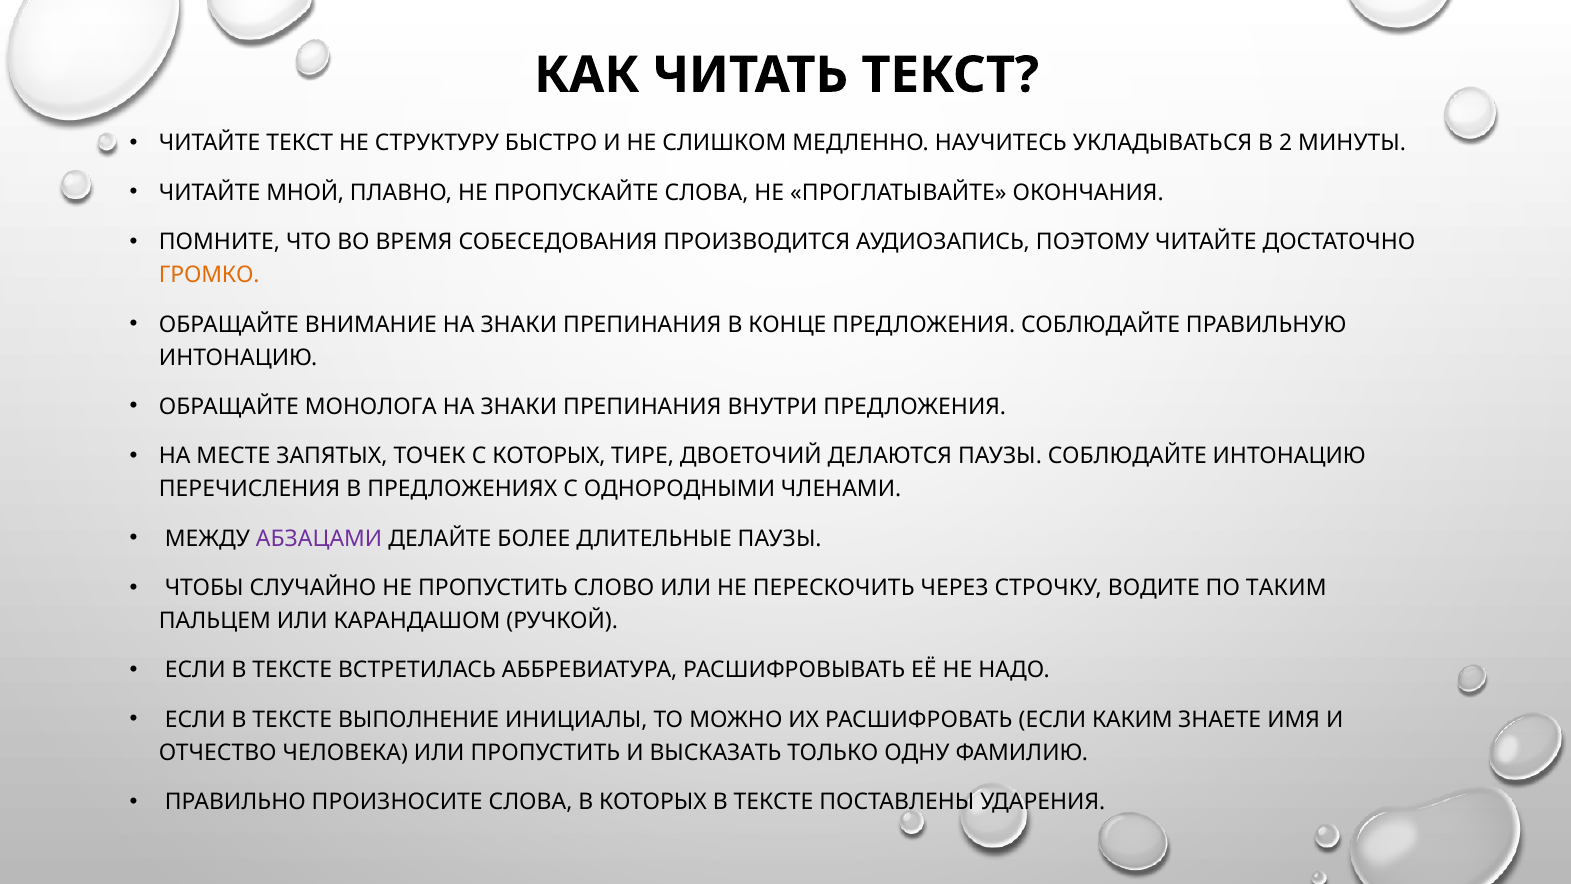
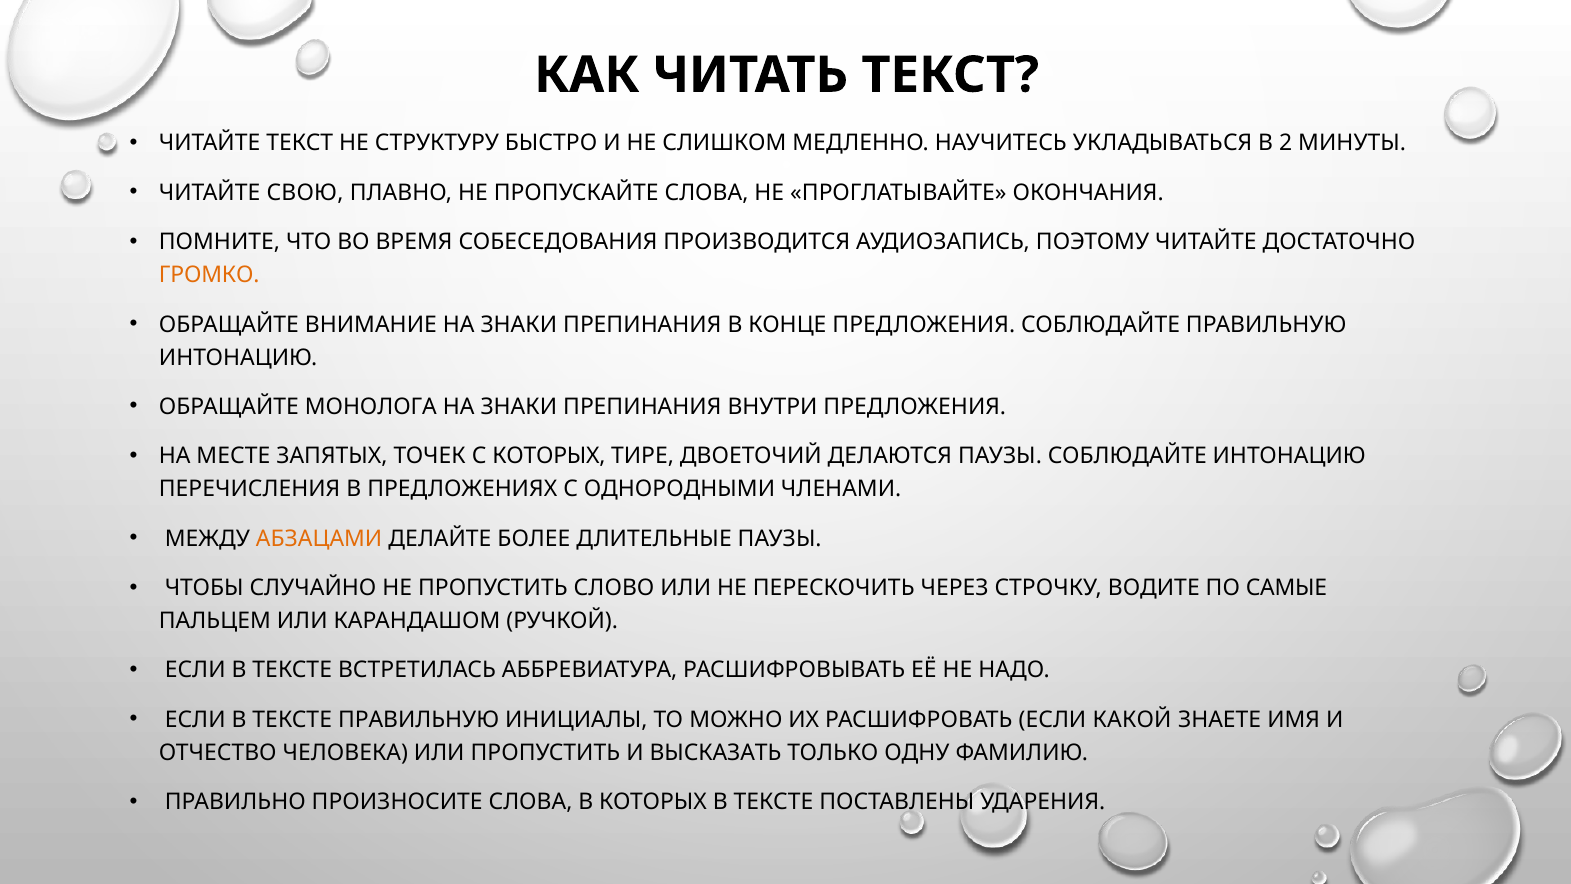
МНОЙ: МНОЙ -> СВОЮ (305, 193)
АБЗАЦАМИ colour: purple -> orange (319, 538)
ТАКИМ: ТАКИМ -> САМЫЕ (1286, 588)
ТЕКСТЕ ВЫПОЛНЕНИЕ: ВЫПОЛНЕНИЕ -> ПРАВИЛЬНУЮ (419, 720)
КАКИМ: КАКИМ -> КАКОЙ (1132, 720)
